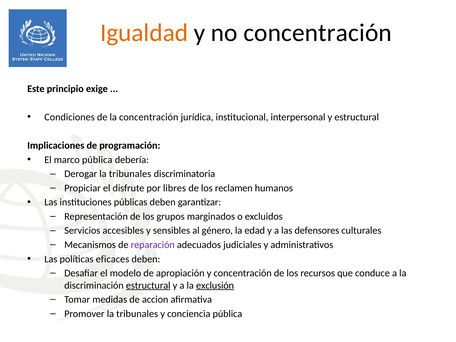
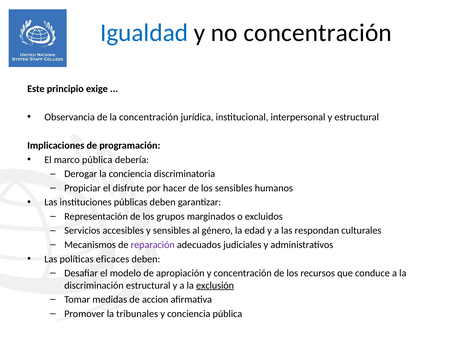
Igualdad colour: orange -> blue (144, 33)
Condiciones: Condiciones -> Observancia (70, 117)
Derogar la tribunales: tribunales -> conciencia (130, 174)
libres: libres -> hacer (175, 188)
los reclamen: reclamen -> sensibles (234, 188)
defensores: defensores -> respondan (317, 231)
estructural underline: present -> none (148, 285)
